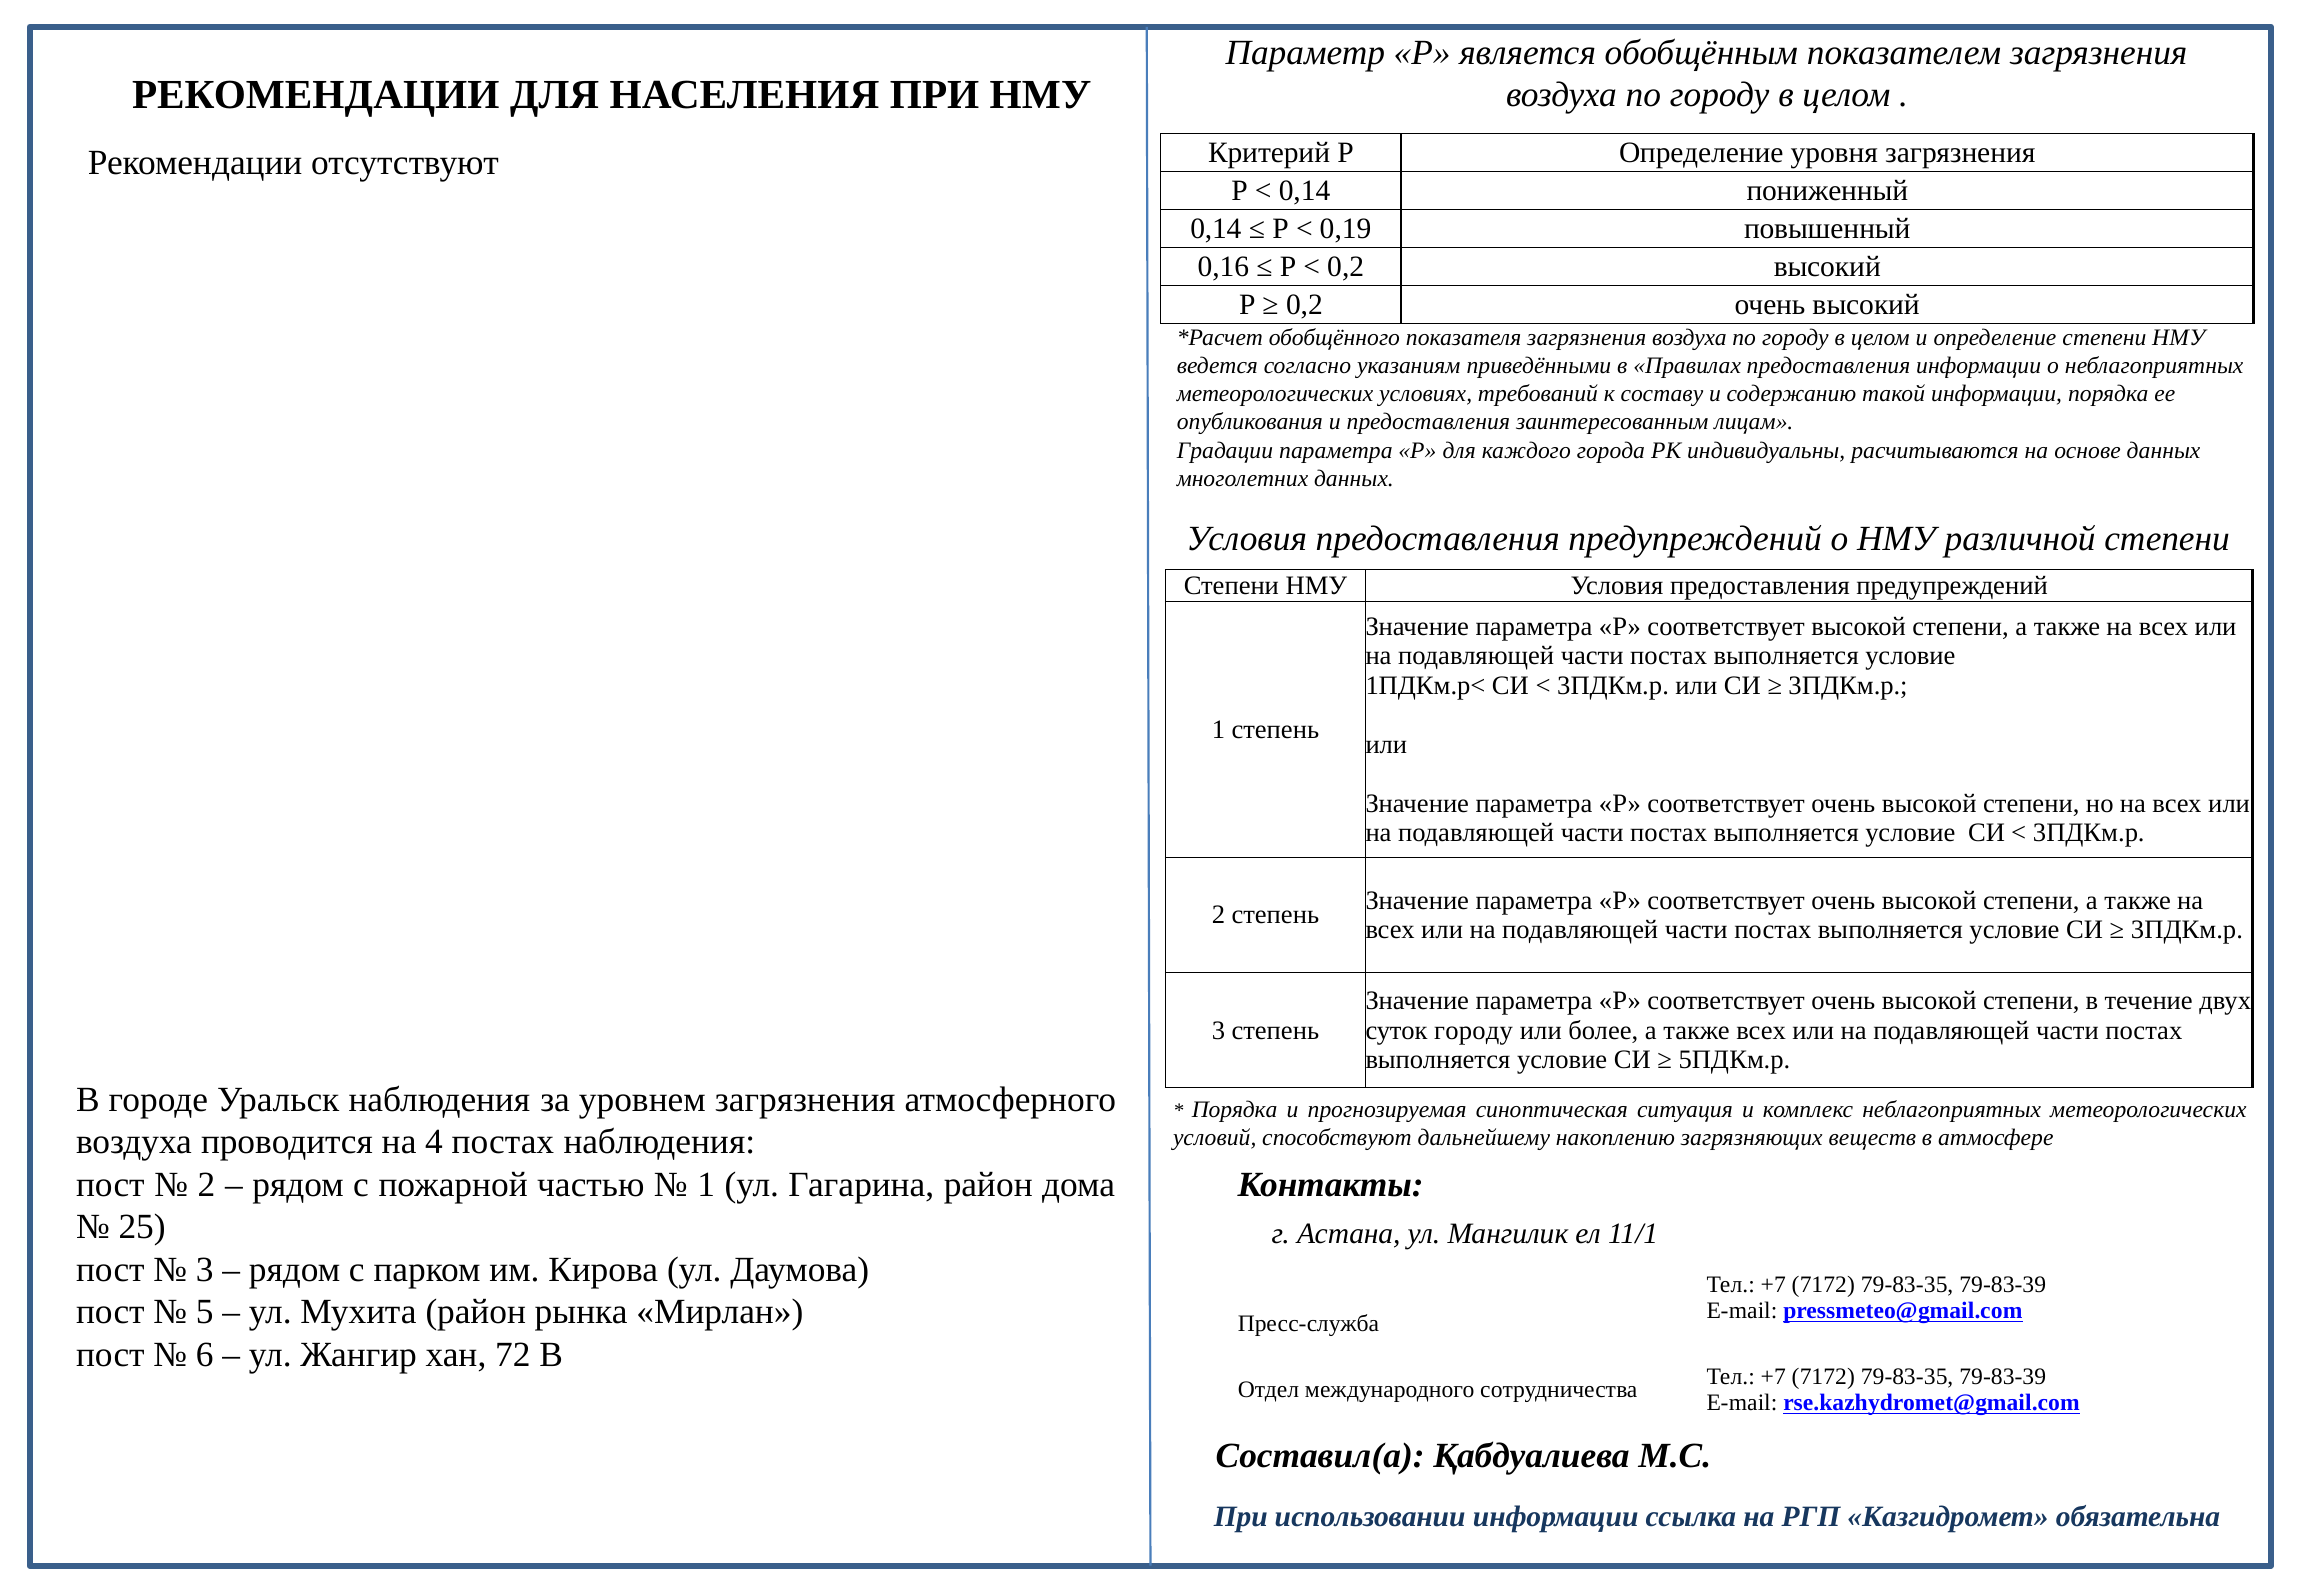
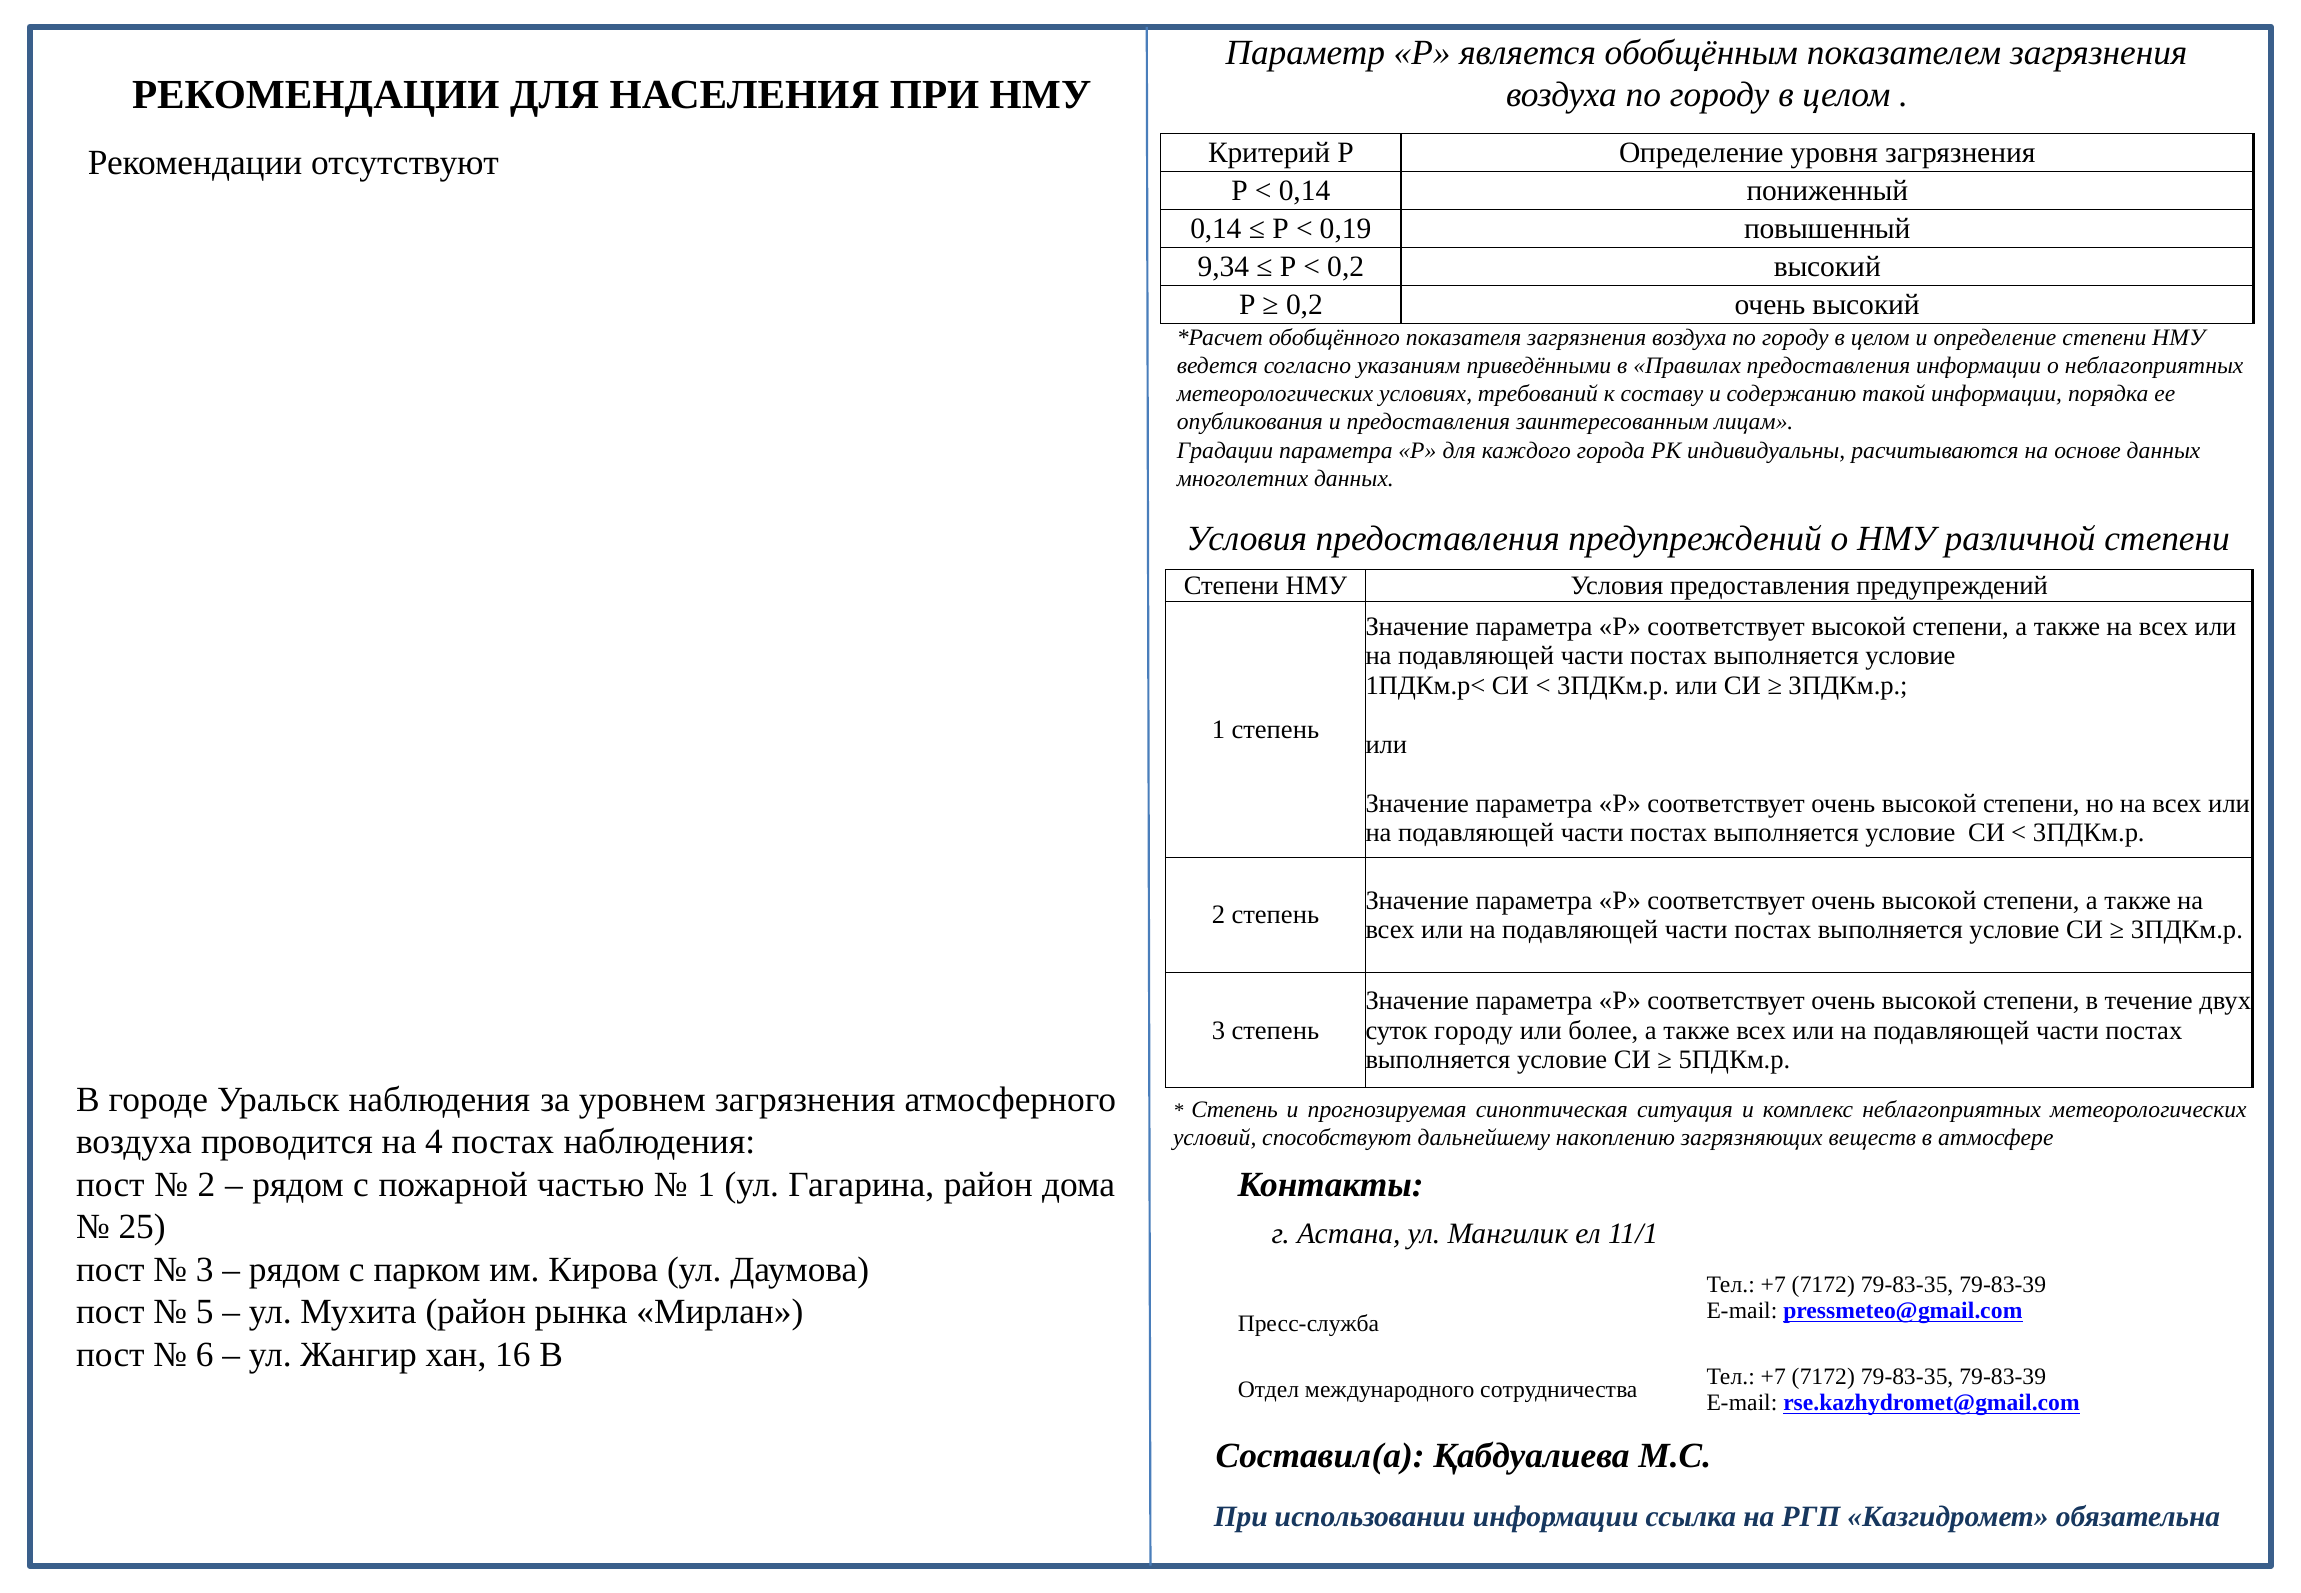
0,16: 0,16 -> 9,34 (1223, 266)
Порядка: Порядка -> Степень (1235, 1109)
72: 72 -> 16 (513, 1355)
